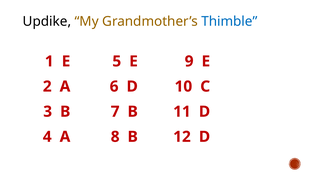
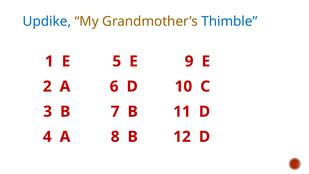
Updike colour: black -> blue (47, 21)
